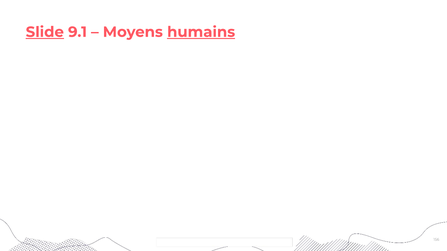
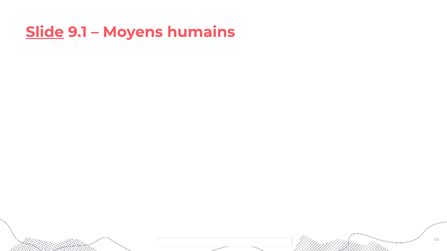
humains underline: present -> none (201, 32)
